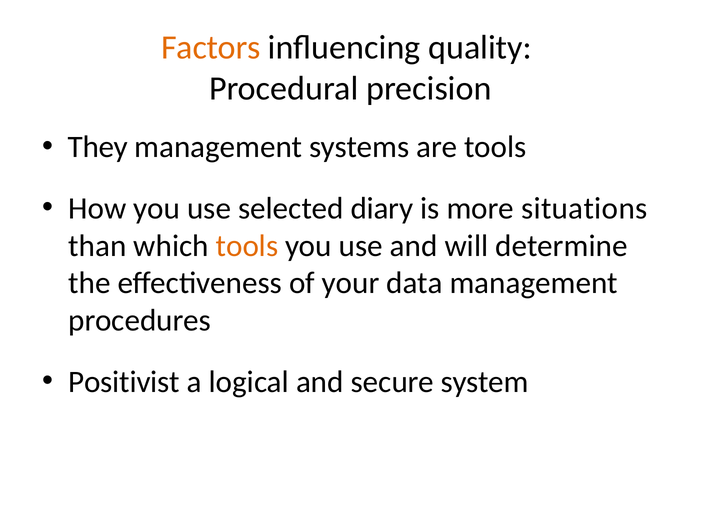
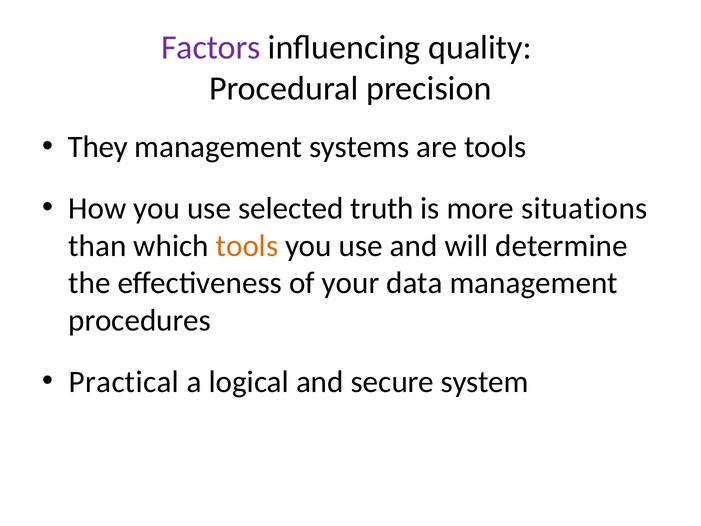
Factors colour: orange -> purple (211, 47)
diary: diary -> truth (382, 208)
Positivist: Positivist -> Practical (124, 382)
